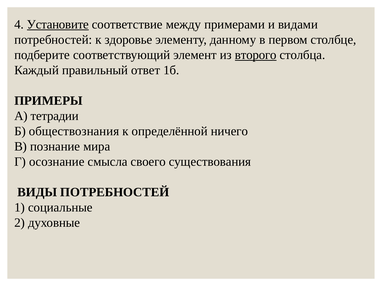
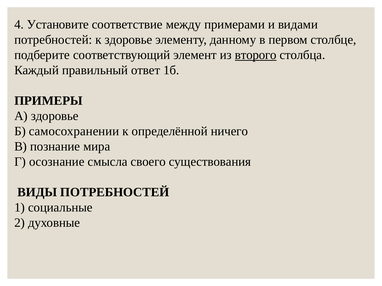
Установите underline: present -> none (58, 24)
А тетрадии: тетрадии -> здоровье (55, 116)
обществознания: обществознания -> самосохранении (74, 131)
